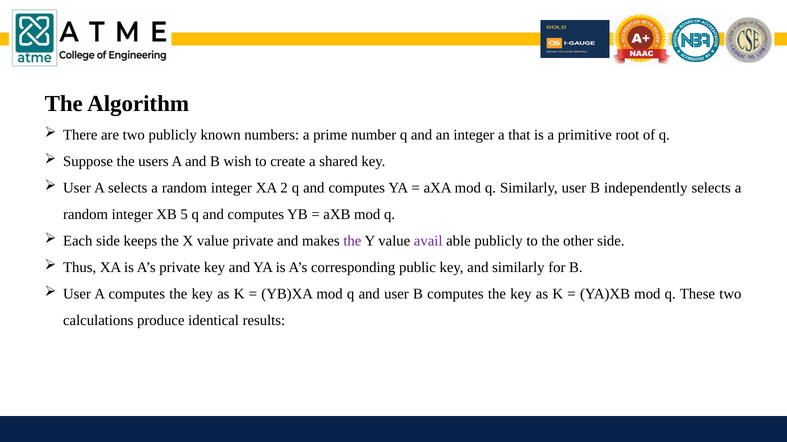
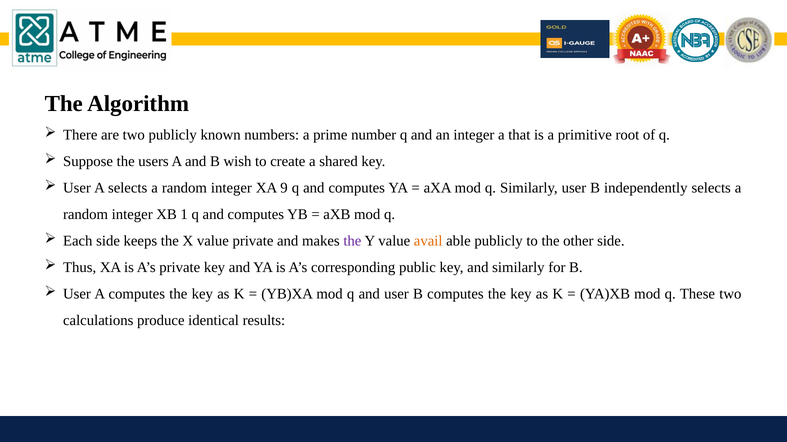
2: 2 -> 9 (284, 188)
5: 5 -> 1 (184, 215)
avail colour: purple -> orange (428, 241)
